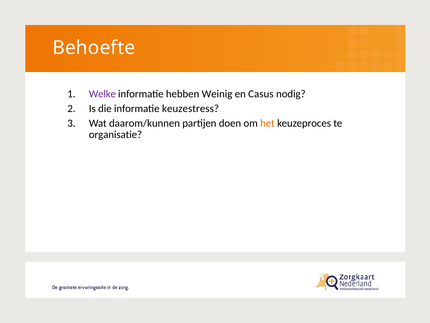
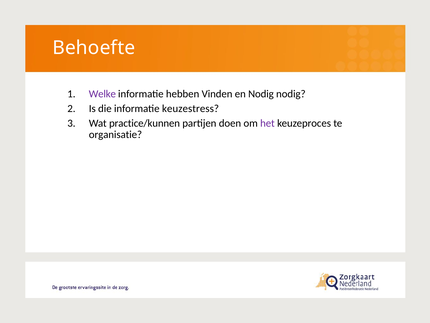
Weinig: Weinig -> Vinden (217, 94)
en Casus: Casus -> Nodig (261, 94)
daarom/kunnen: daarom/kunnen -> practice/kunnen (145, 123)
het colour: orange -> purple (267, 123)
